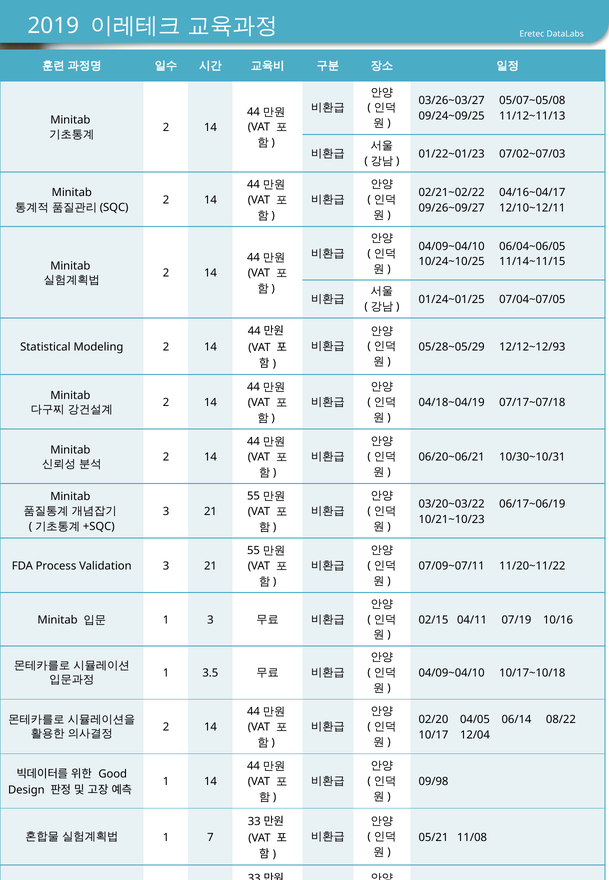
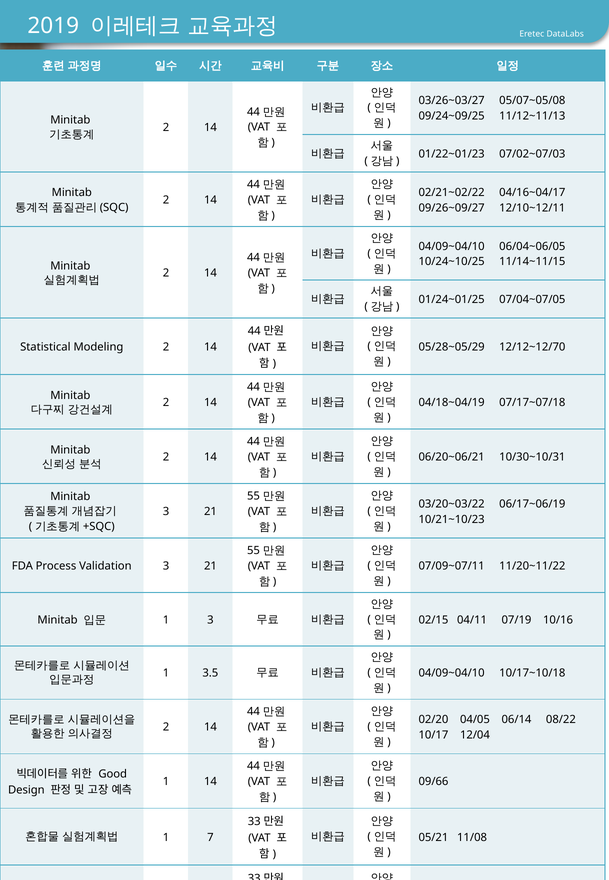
12/12~12/93: 12/12~12/93 -> 12/12~12/70 (532, 347)
09/98: 09/98 -> 09/66 (434, 781)
